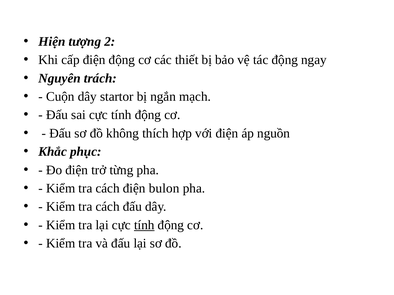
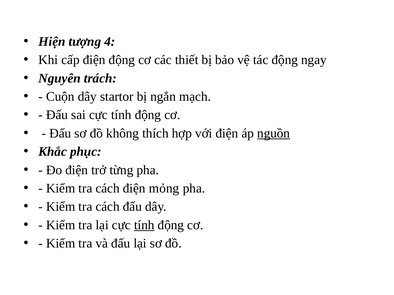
2: 2 -> 4 (110, 42)
nguồn underline: none -> present (274, 133)
bulon: bulon -> mỏng (164, 189)
